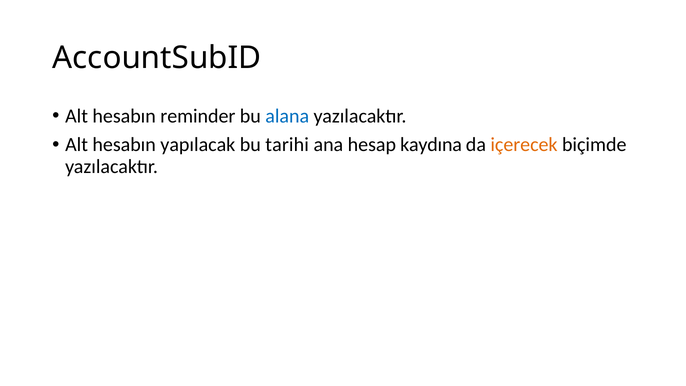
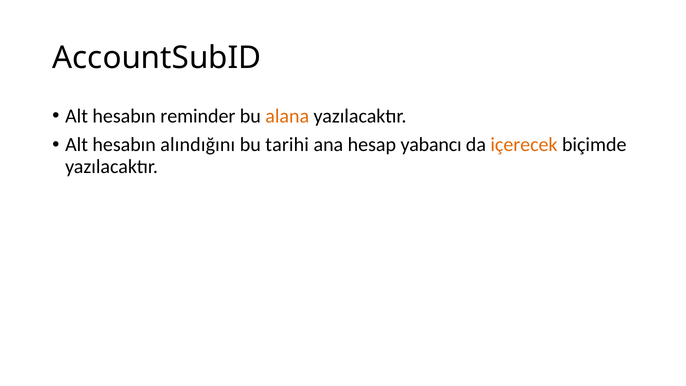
alana colour: blue -> orange (287, 116)
yapılacak: yapılacak -> alındığını (198, 145)
kaydına: kaydına -> yabancı (431, 145)
